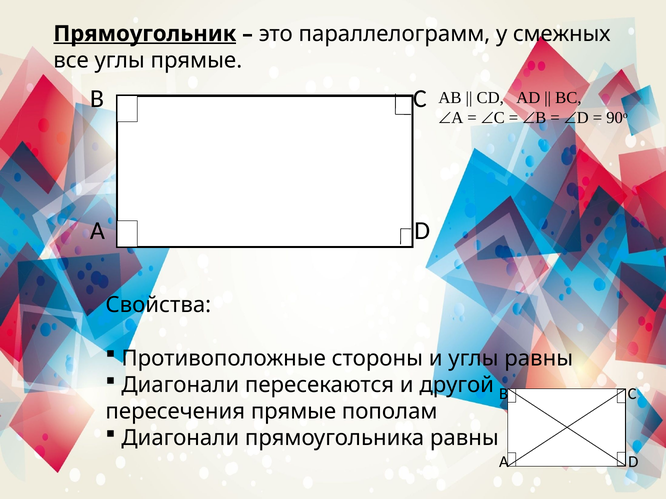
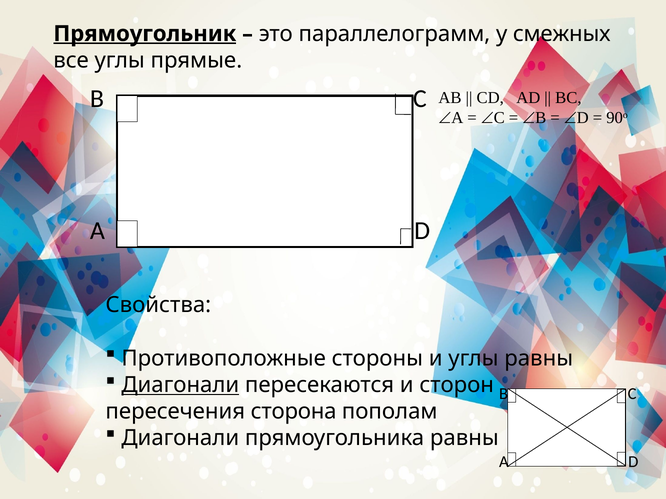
Диагонали underline: none -> present (180, 385)
другой: другой -> сторон (457, 385)
пересечения прямые: прямые -> сторона (294, 412)
